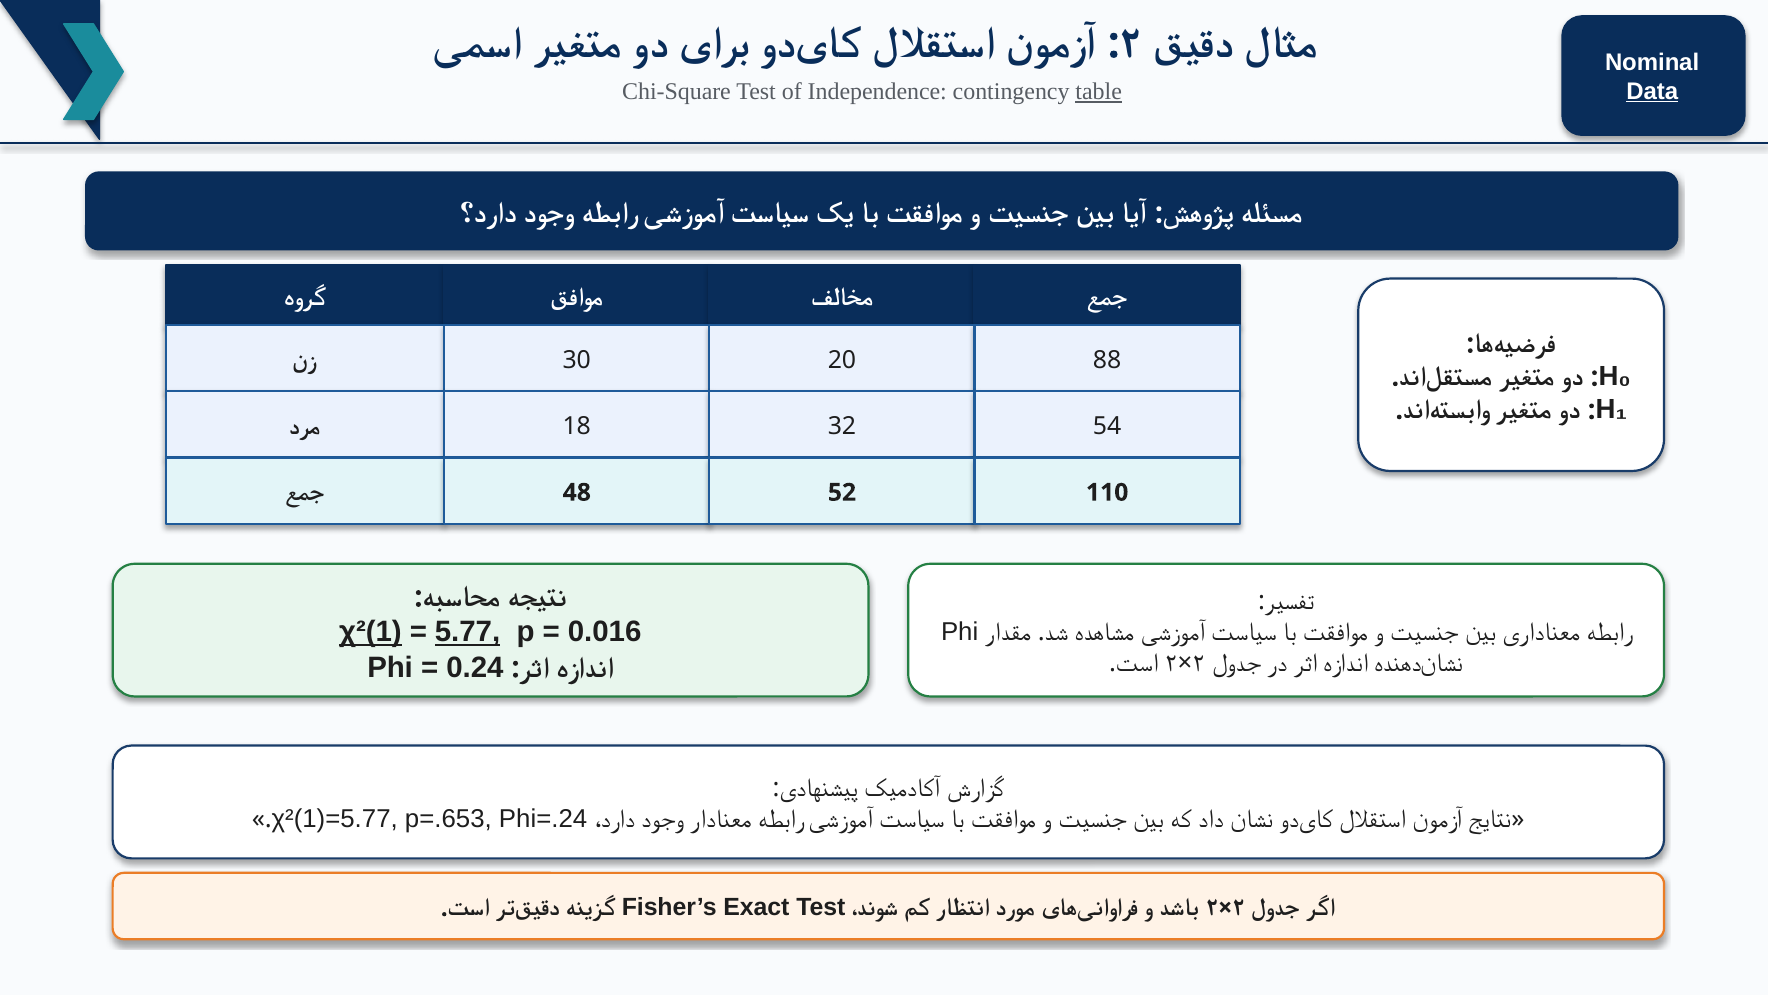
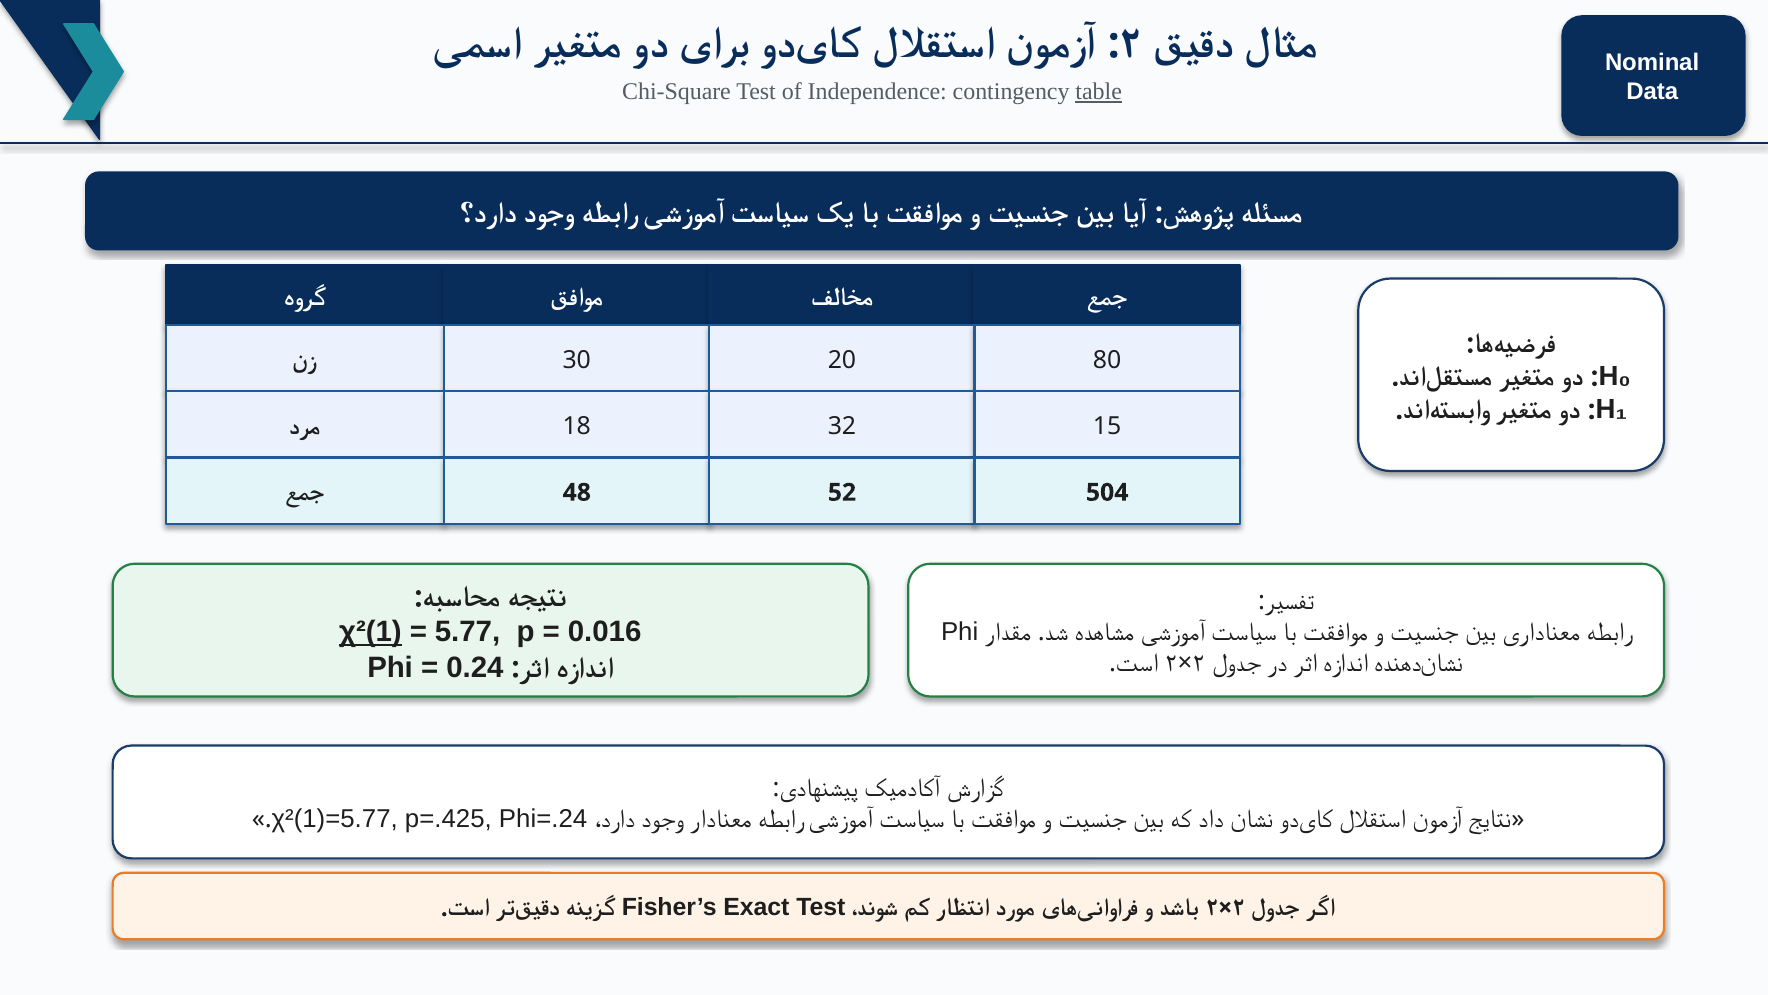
Data underline: present -> none (1652, 91)
88: 88 -> 80 (1107, 360)
54: 54 -> 15 (1107, 426)
110: 110 -> 504 (1107, 492)
5.77 underline: present -> none (468, 632)
p=.653: p=.653 -> p=.425 (448, 819)
